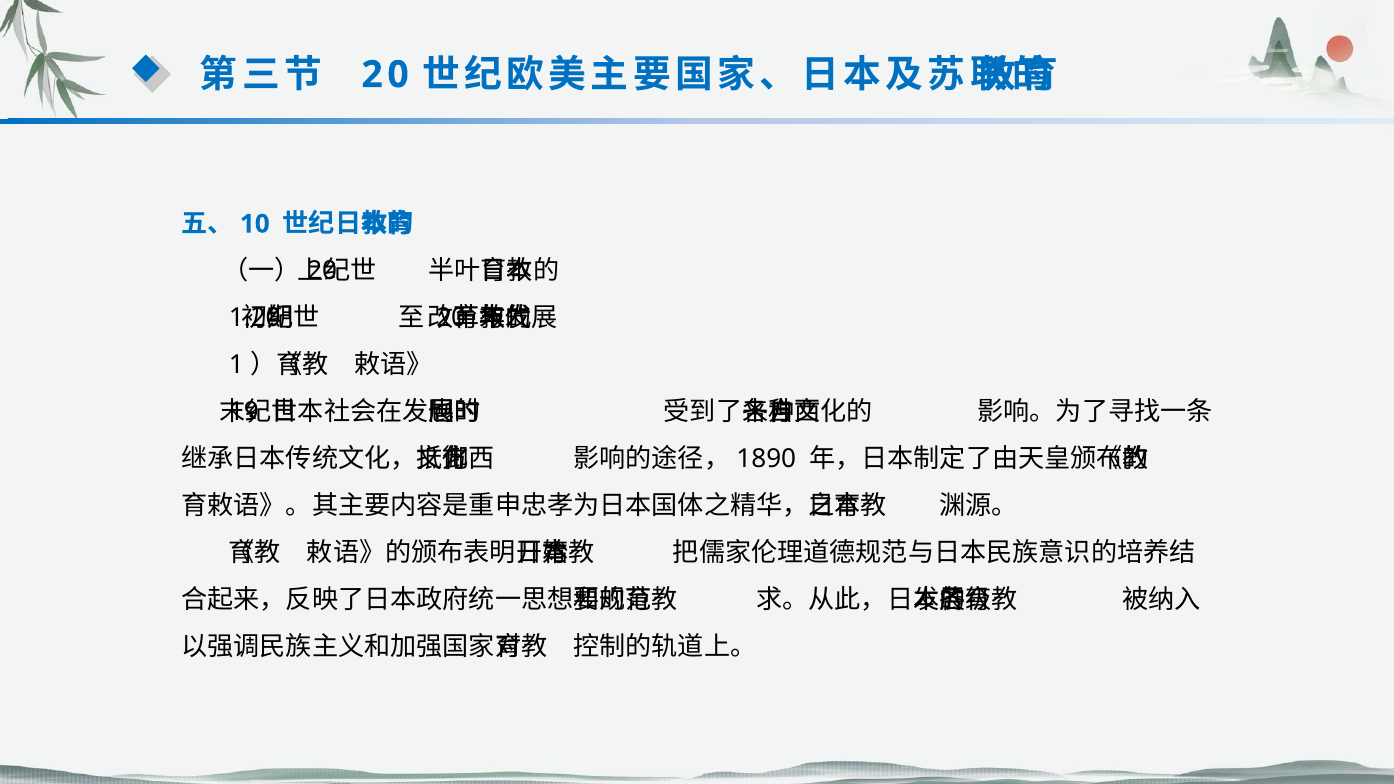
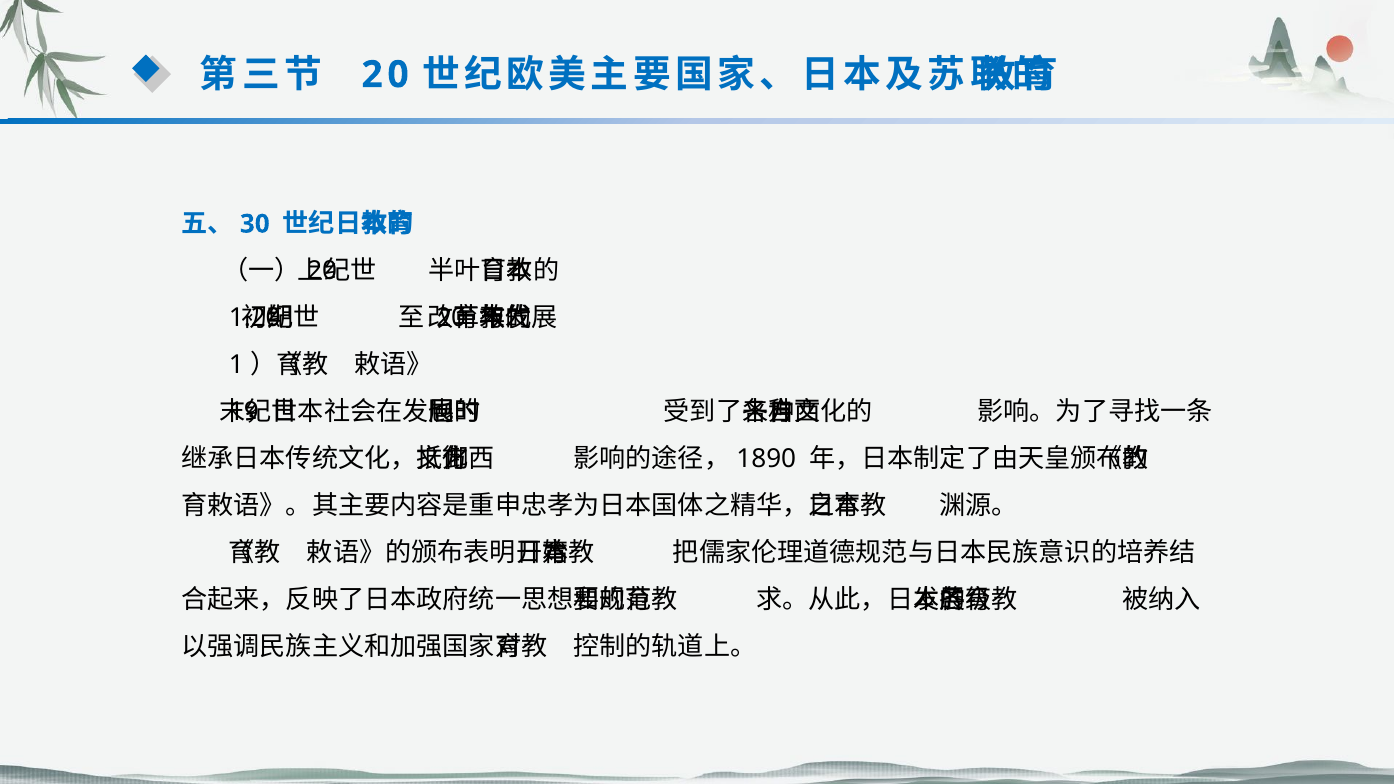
10: 10 -> 30 (255, 224)
